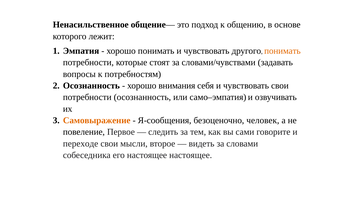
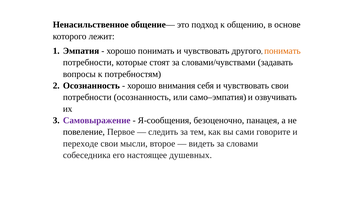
Самовыражение colour: orange -> purple (97, 120)
человек: человек -> панацея (263, 120)
настоящее настоящее: настоящее -> душевных (191, 155)
